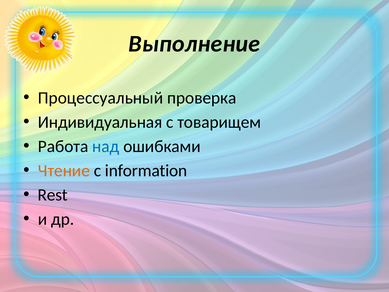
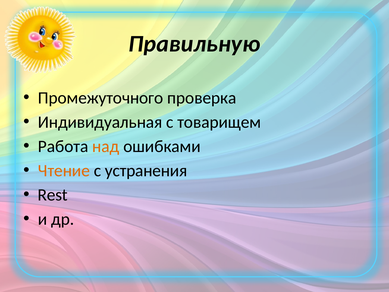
Выполнение: Выполнение -> Правильную (194, 44)
Процессуальный: Процессуальный -> Промежуточного (101, 98)
над colour: blue -> orange (106, 146)
information: information -> устранения (146, 170)
